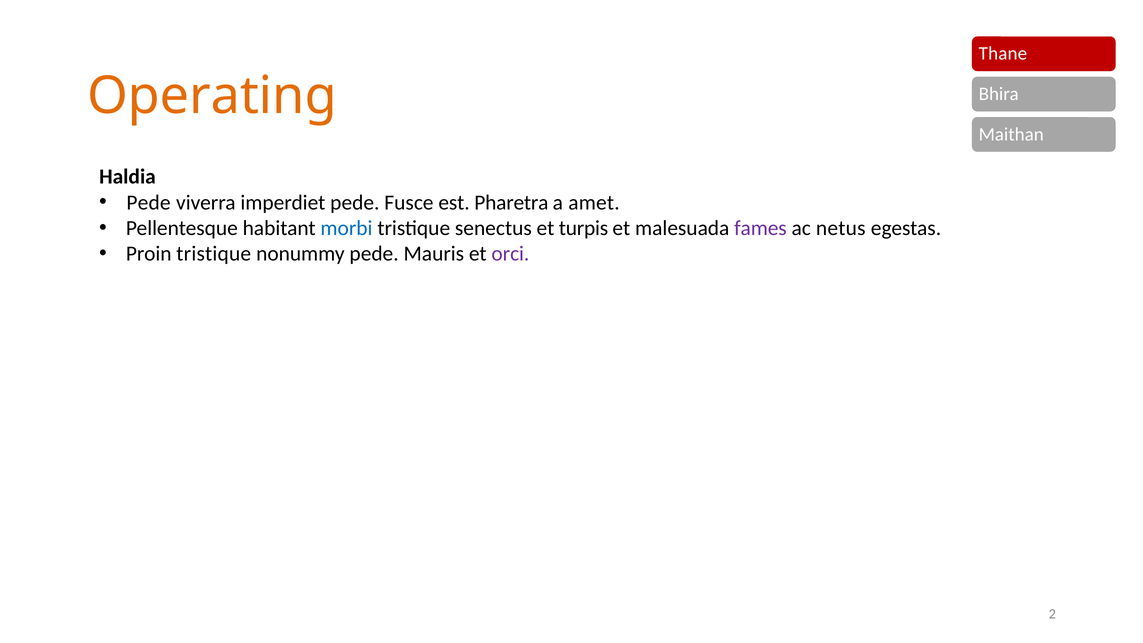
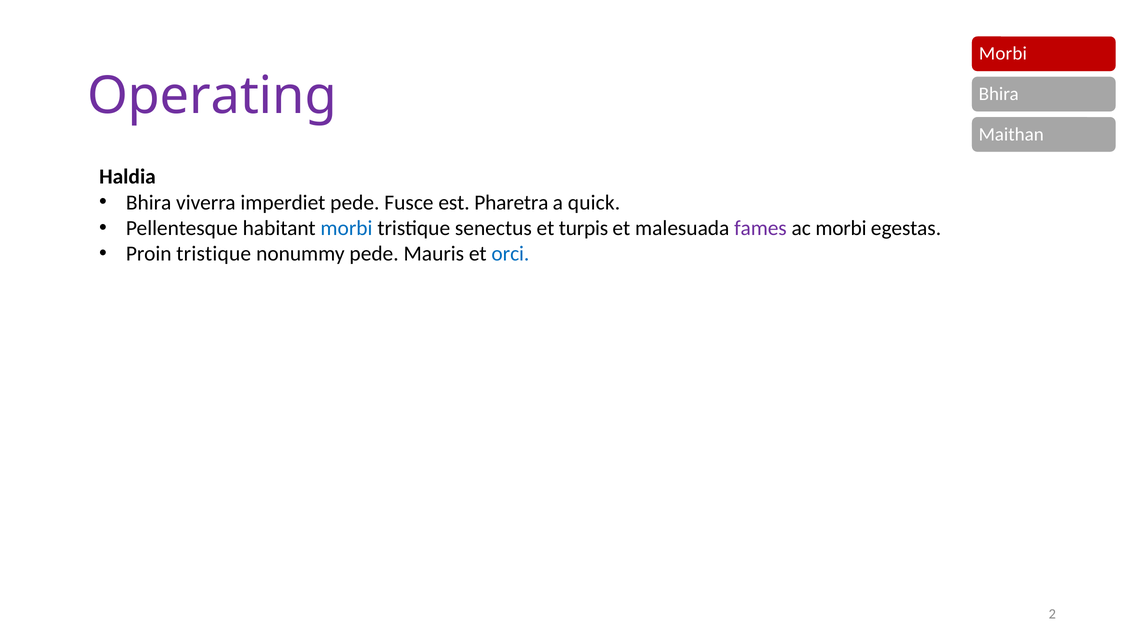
Thane: Thane -> Morbi (1003, 54)
Operating colour: orange -> purple (212, 96)
Pede: Pede -> Bhira (149, 202)
amet: amet -> quick (594, 202)
ac netus: netus -> morbi (841, 228)
orci colour: purple -> blue (510, 254)
